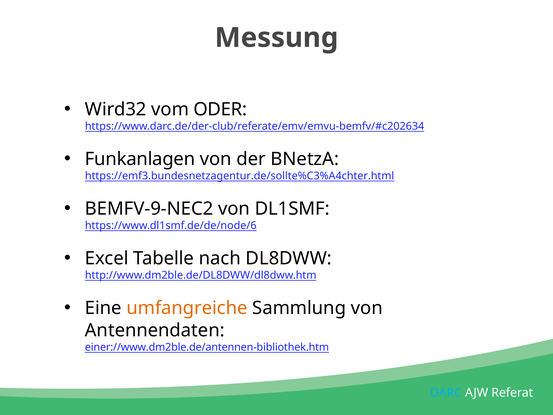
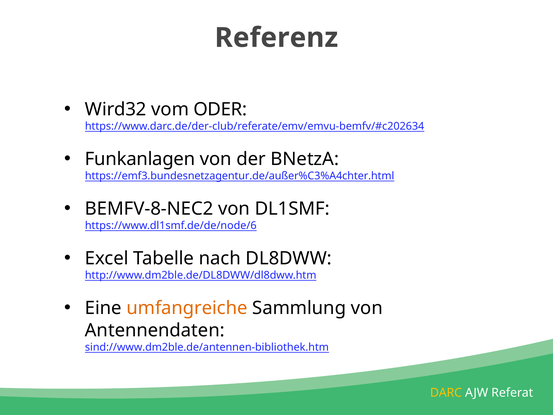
Messung: Messung -> Referenz (276, 38)
https://emf3.bundesnetzagentur.de/sollte%C3%A4chter.html: https://emf3.bundesnetzagentur.de/sollte%C3%A4chter.html -> https://emf3.bundesnetzagentur.de/außer%C3%A4chter.html (240, 176)
BEMFV-9-NEC2: BEMFV-9-NEC2 -> BEMFV-8-NEC2 (149, 209)
einer://www.dm2ble.de/antennen-bibliothek.htm: einer://www.dm2ble.de/antennen-bibliothek.htm -> sind://www.dm2ble.de/antennen-bibliothek.htm (207, 347)
DARC colour: light blue -> yellow (446, 393)
